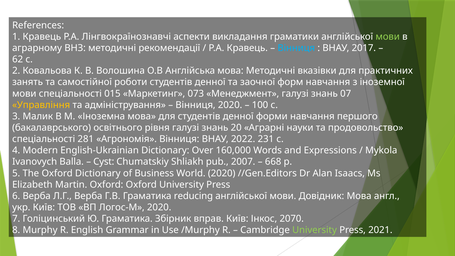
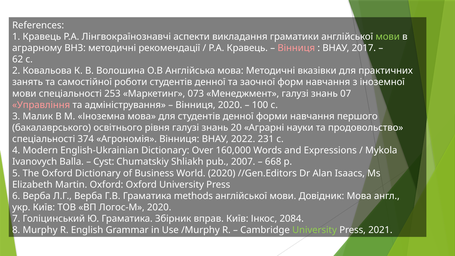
Вінниця colour: light blue -> pink (296, 48)
015: 015 -> 253 (112, 94)
Управління colour: yellow -> pink (41, 105)
281: 281 -> 374 (86, 139)
reducing: reducing -> methods (193, 196)
2070: 2070 -> 2084 (292, 219)
